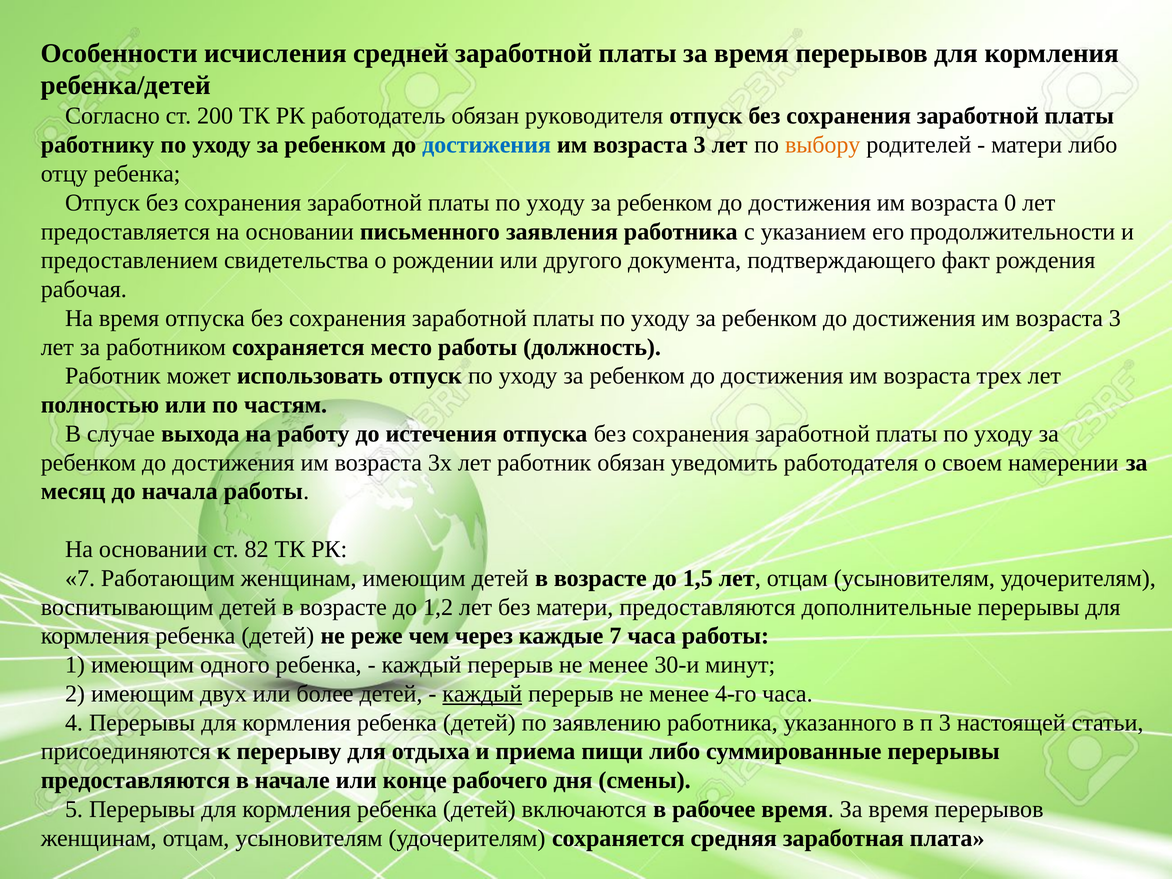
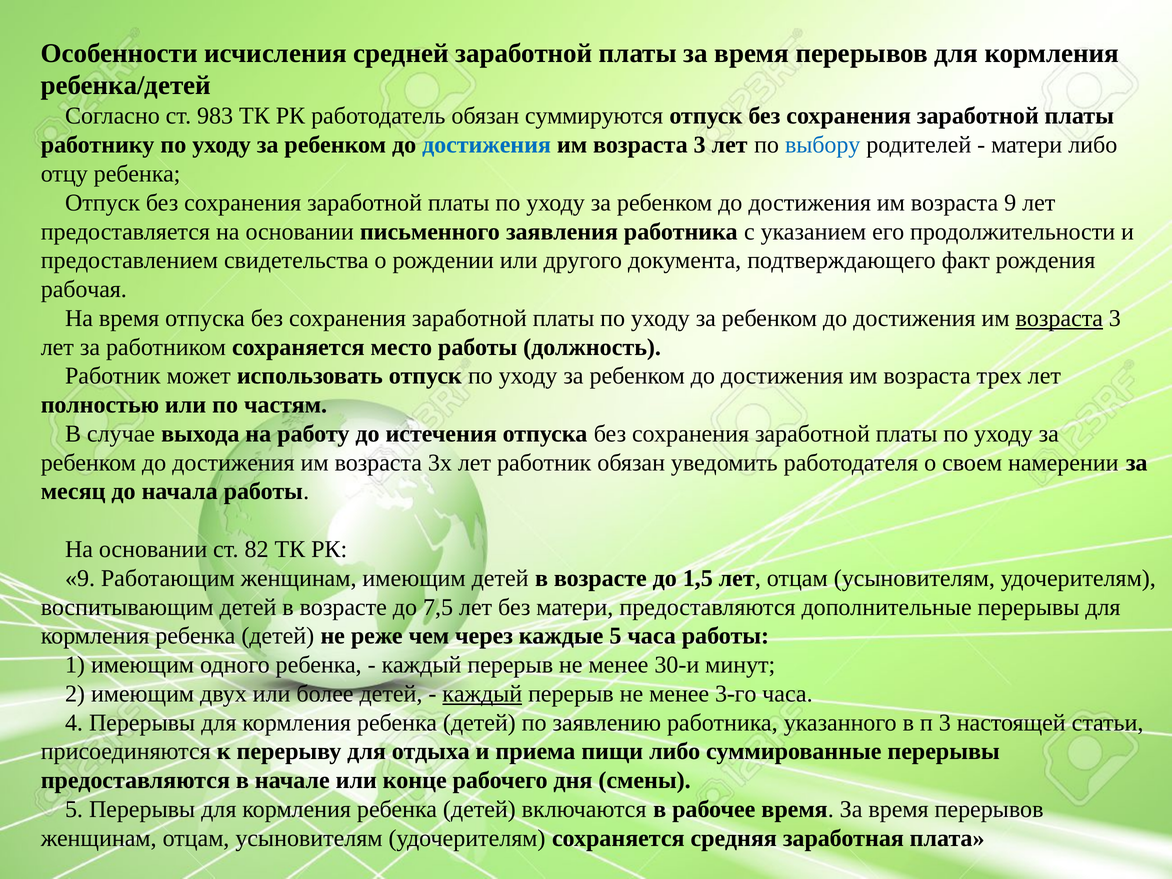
200: 200 -> 983 (215, 116)
руководителя: руководителя -> суммируются (594, 116)
выбору colour: orange -> blue (823, 145)
возраста 0: 0 -> 9 (1010, 203)
возраста underline: none -> present (1059, 318)
7: 7 -> 9 (80, 578)
1,2: 1,2 -> 7,5 (438, 607)
каждые 7: 7 -> 5 (615, 636)
4-го: 4-го -> 3-го (736, 694)
